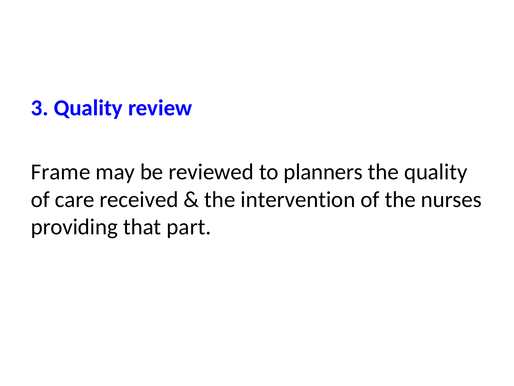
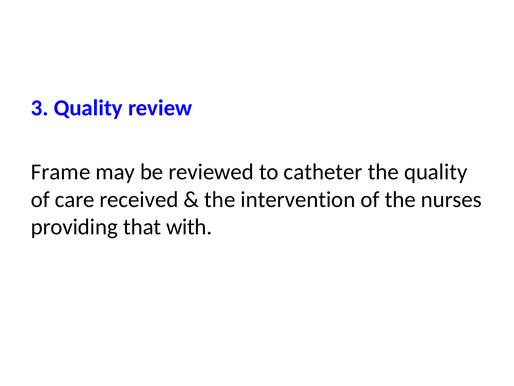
planners: planners -> catheter (323, 172)
part: part -> with (189, 227)
